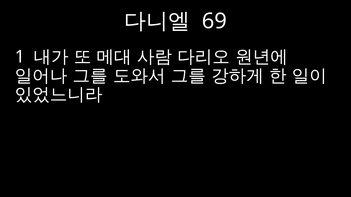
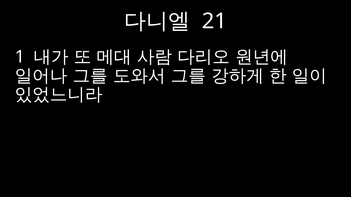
69: 69 -> 21 (214, 21)
